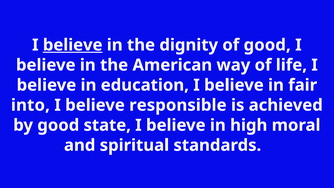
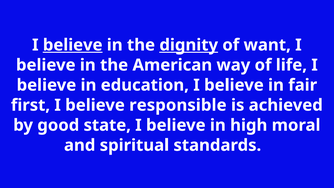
dignity underline: none -> present (189, 45)
of good: good -> want (267, 45)
into: into -> first (30, 105)
